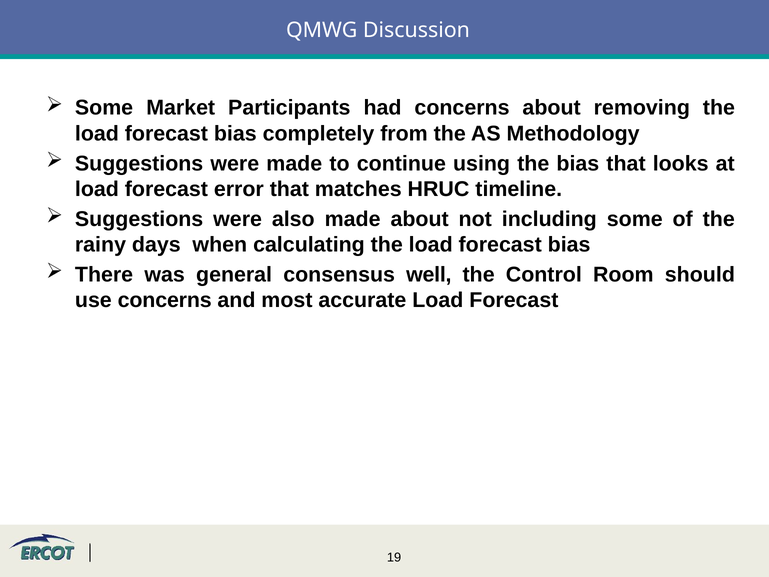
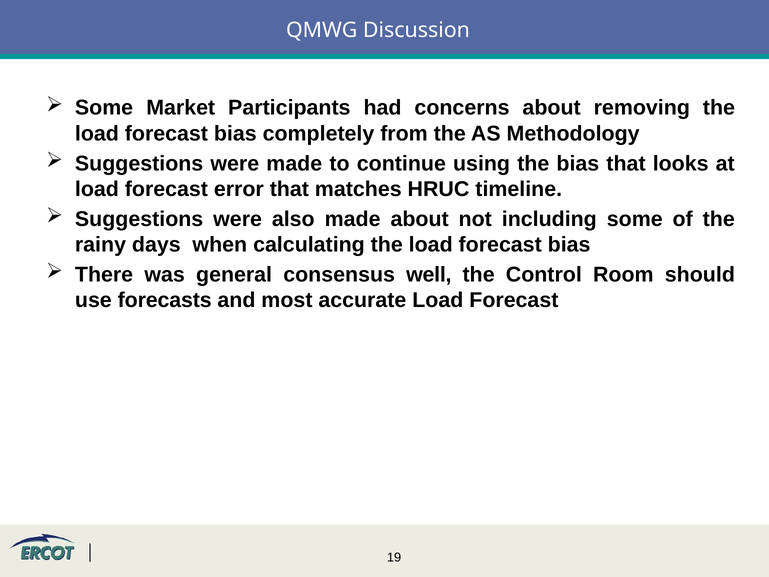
use concerns: concerns -> forecasts (165, 300)
